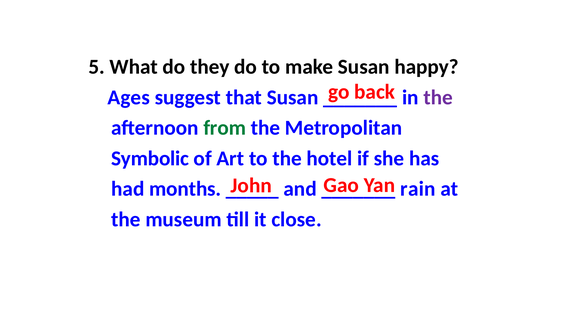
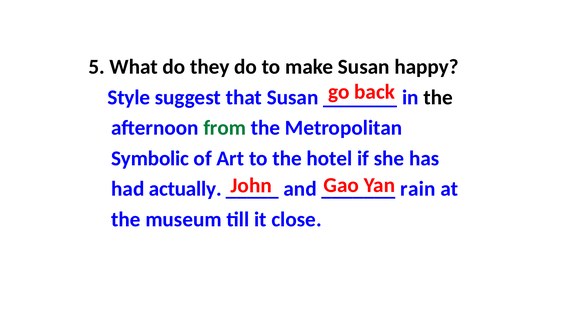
Ages: Ages -> Style (129, 98)
the colour: purple -> black (438, 98)
months: months -> actually (185, 189)
